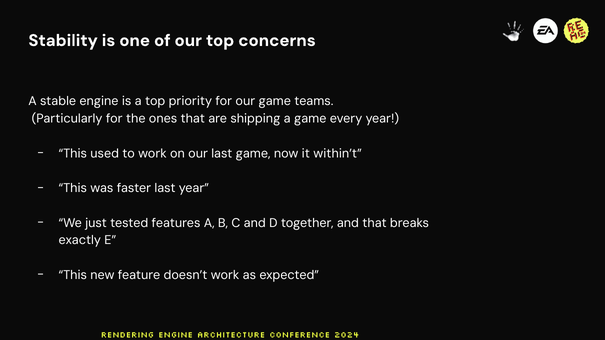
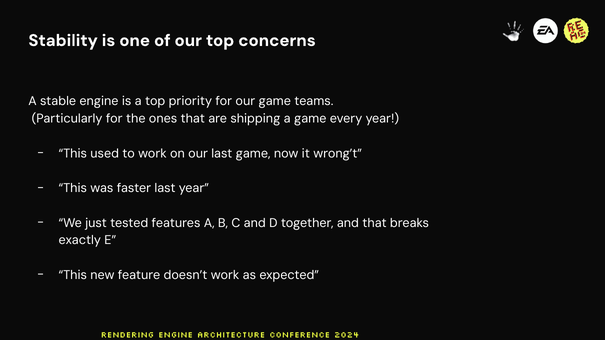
within’t: within’t -> wrong’t (338, 154)
